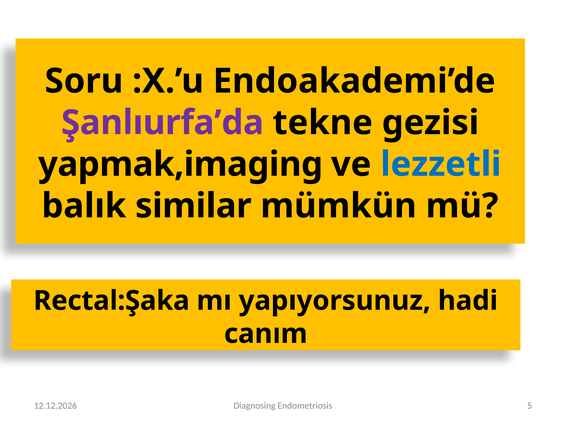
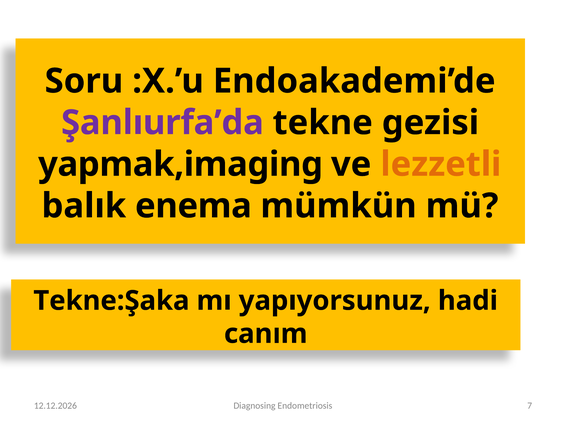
lezzetli colour: blue -> orange (441, 164)
similar: similar -> enema (193, 206)
Rectal:Şaka: Rectal:Şaka -> Tekne:Şaka (111, 300)
5: 5 -> 7 (530, 405)
